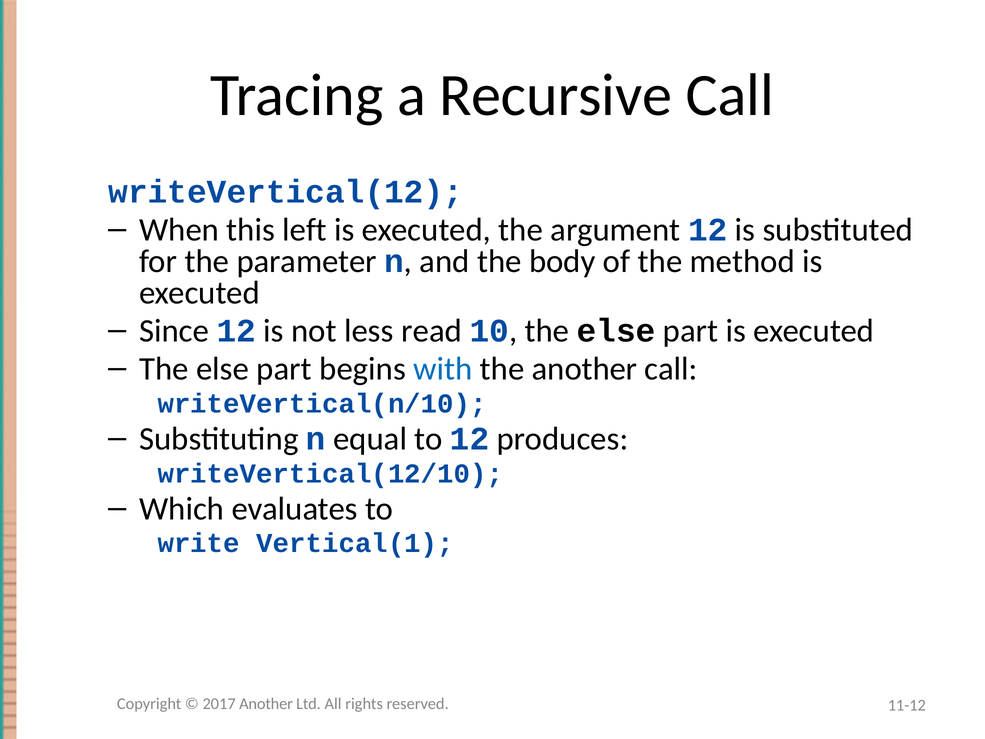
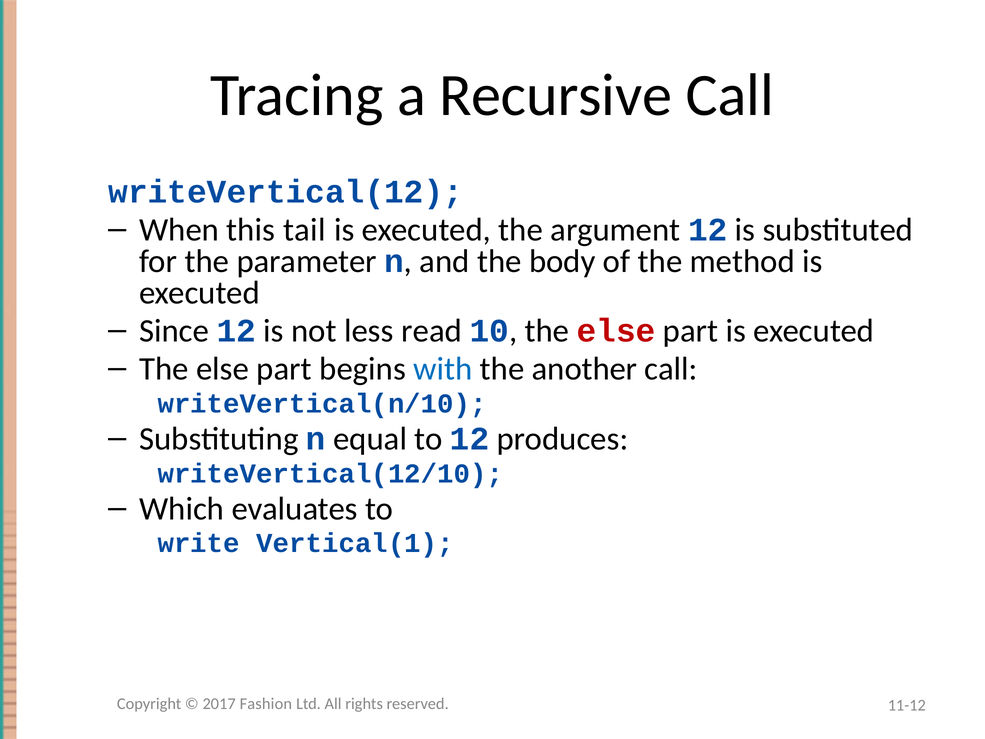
left: left -> tail (304, 230)
else colour: black -> red (616, 331)
2017 Another: Another -> Fashion (266, 704)
